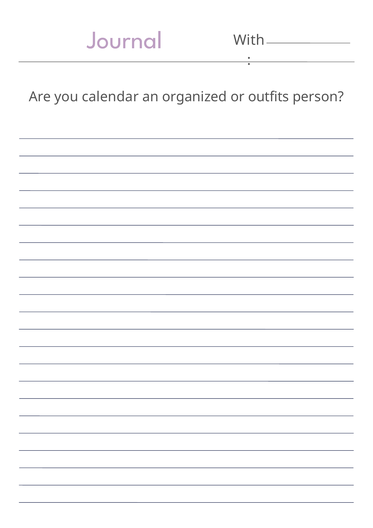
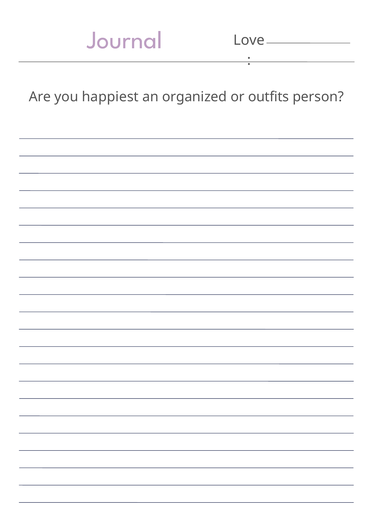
With: With -> Love (249, 40)
calendar: calendar -> happiest (110, 97)
